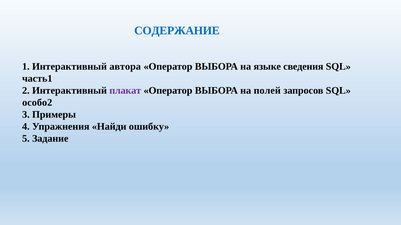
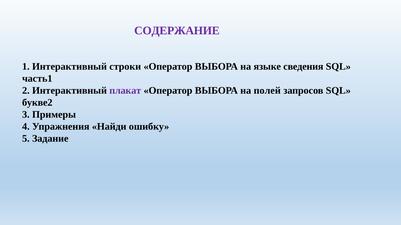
СОДЕРЖАНИЕ colour: blue -> purple (177, 31)
автора: автора -> строки (125, 67)
особо2: особо2 -> букве2 (37, 103)
